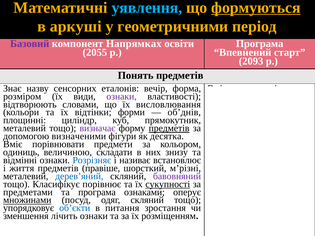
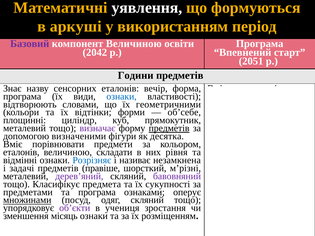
уявлення colour: light blue -> white (147, 8)
формуються underline: present -> none (256, 8)
геометричними: геометричними -> використанням (173, 27)
компонент Напрямках: Напрямках -> Величиною (134, 44)
2055: 2055 -> 2042 (95, 53)
2093: 2093 -> 2051 (251, 61)
Понять: Понять -> Години (136, 75)
розміром: розміром -> програма (22, 96)
ознаки colour: purple -> blue (122, 96)
висловлювання: висловлювання -> геометричними (168, 104)
об’днів: об’днів -> об’себе (184, 112)
одиниць: одиниць -> еталонів (21, 152)
знизу: знизу -> рівня (177, 152)
встановлює: встановлює -> незамкнена (177, 160)
життя: життя -> задачі (22, 168)
дерев’яний colour: blue -> purple (79, 176)
порівнює: порівнює -> предмета (102, 184)
сукупності underline: present -> none (168, 184)
об’єкти colour: blue -> purple (75, 208)
питання: питання -> учениця (122, 208)
лічить: лічить -> місяць (64, 216)
